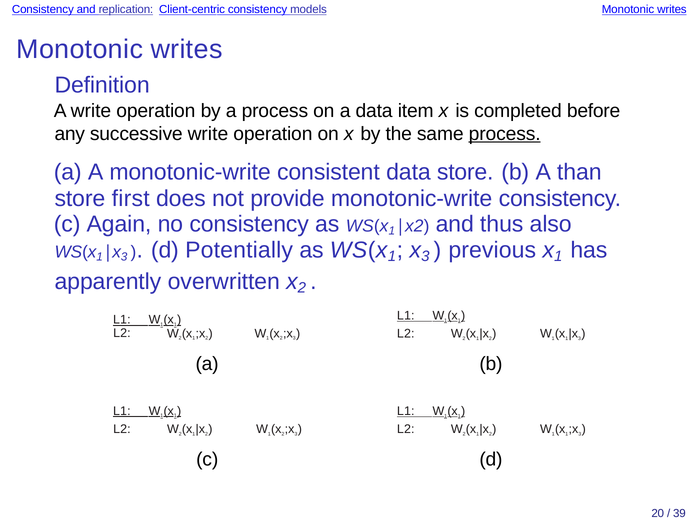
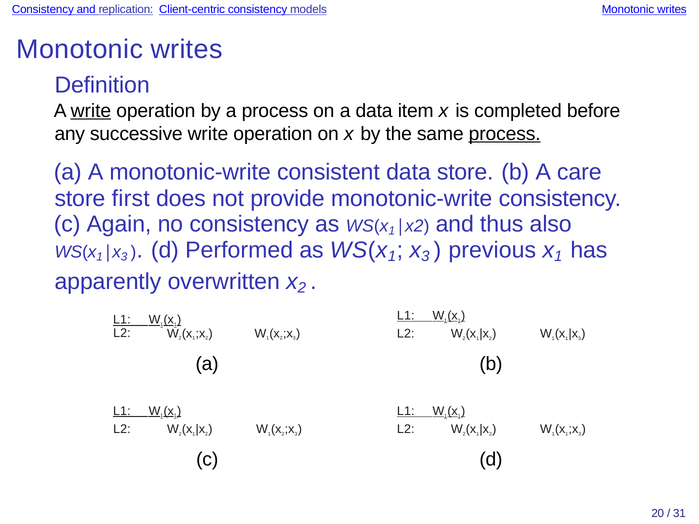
write underline: none -> present (91, 111)
than: than -> care (579, 172)
Potentially: Potentially -> Performed (239, 251)
39: 39 -> 31 (679, 514)
